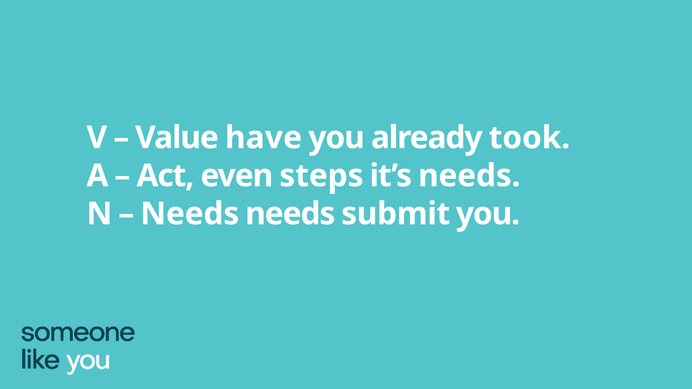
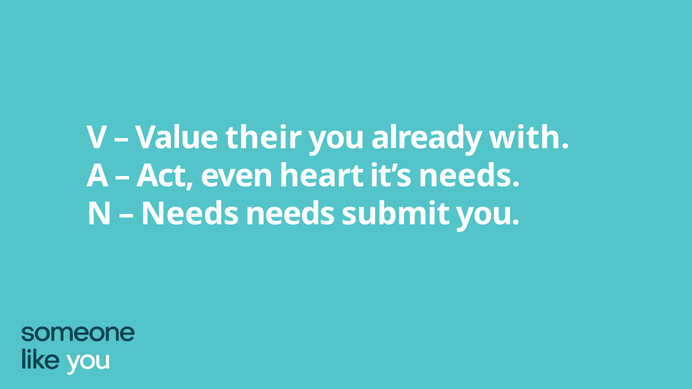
have: have -> their (264, 138)
took: took -> with (529, 138)
steps: steps -> heart (322, 176)
